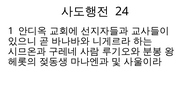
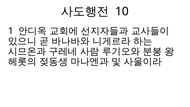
24: 24 -> 10 (122, 11)
